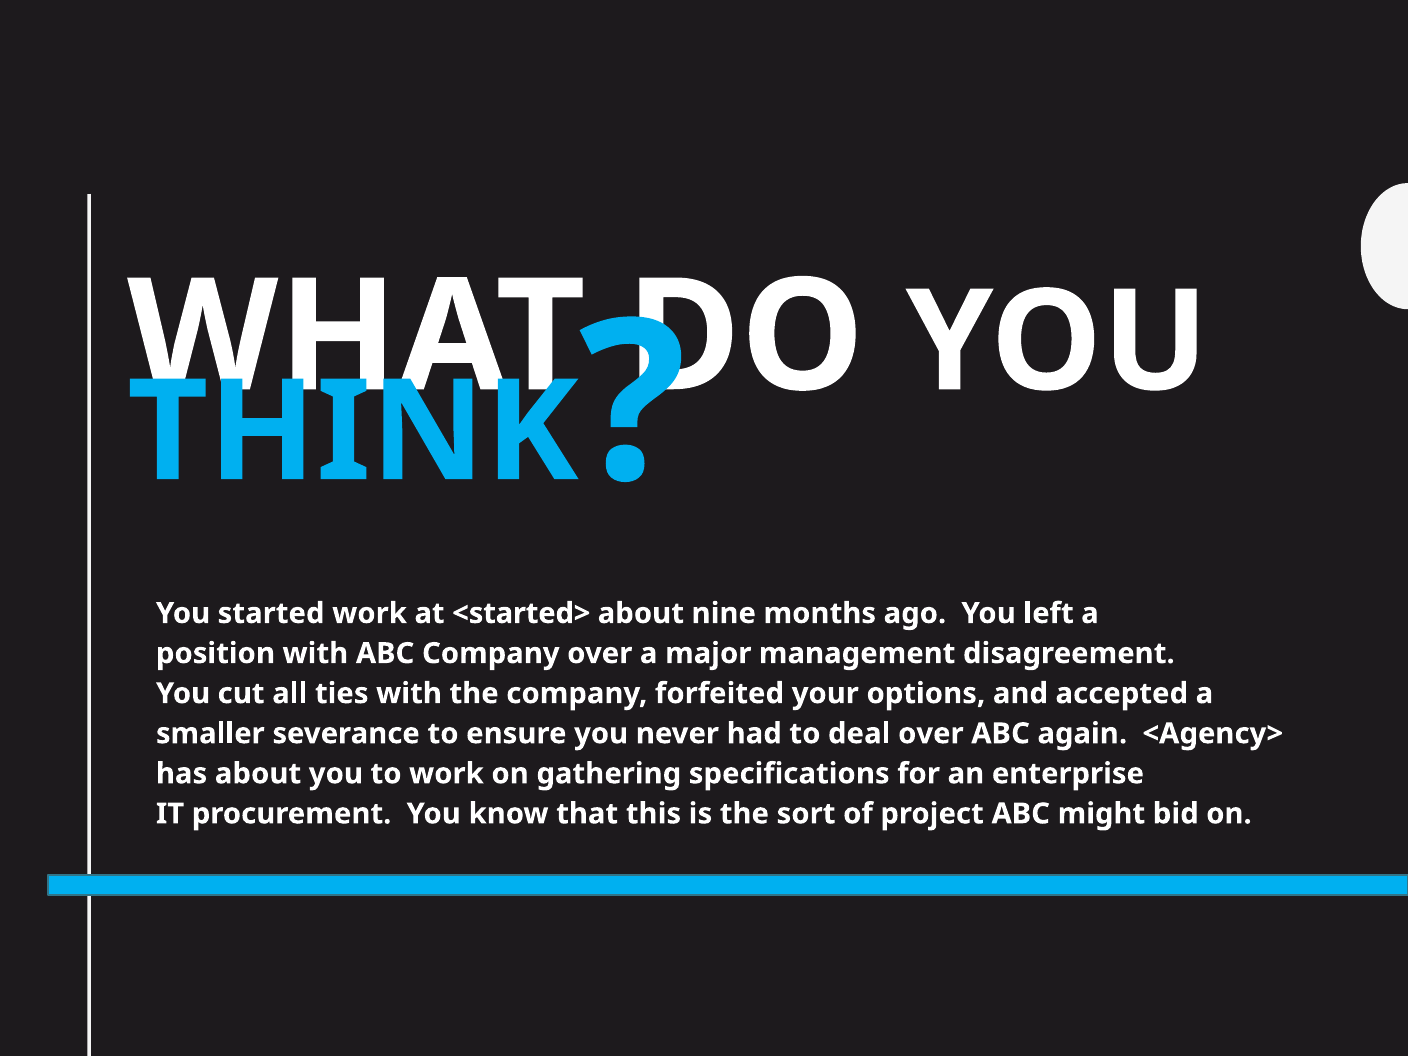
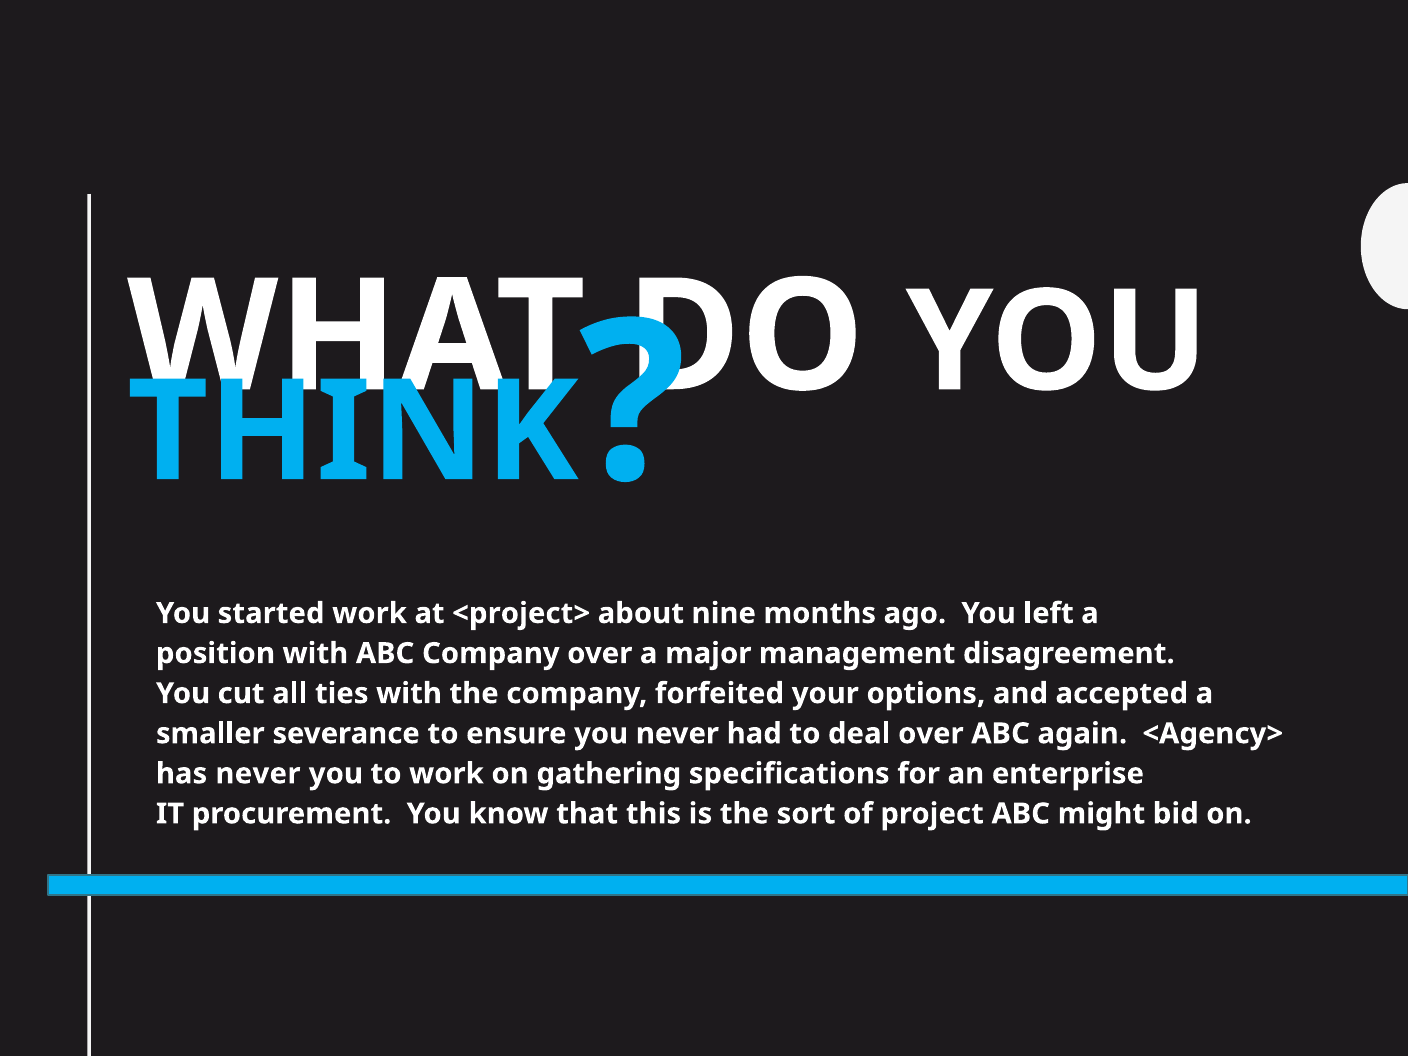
<started>: <started> -> <project> (521, 613)
has about: about -> never (258, 774)
